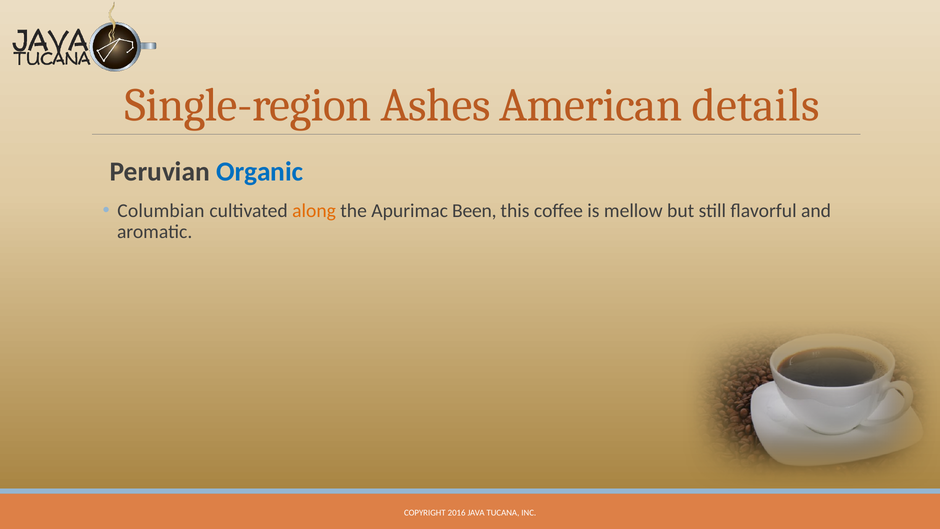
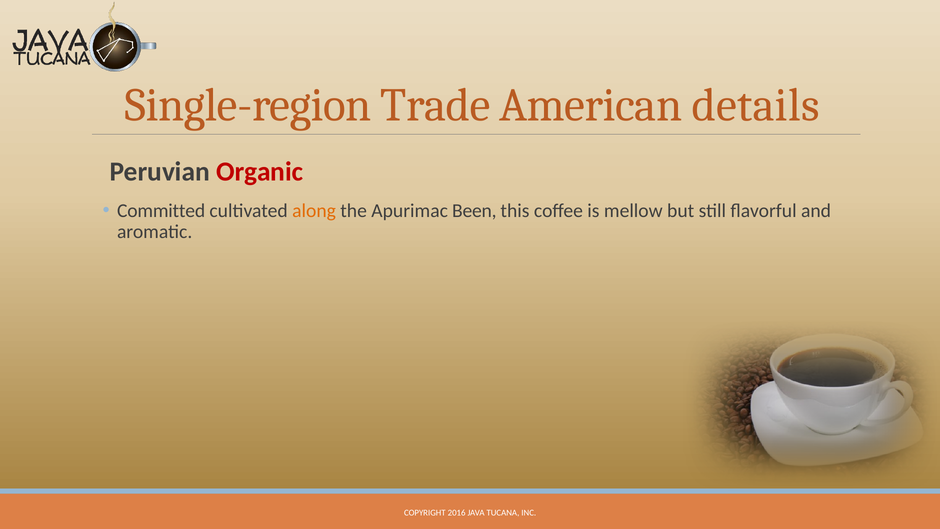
Ashes: Ashes -> Trade (436, 105)
Organic colour: blue -> red (260, 172)
Columbian: Columbian -> Committed (161, 211)
